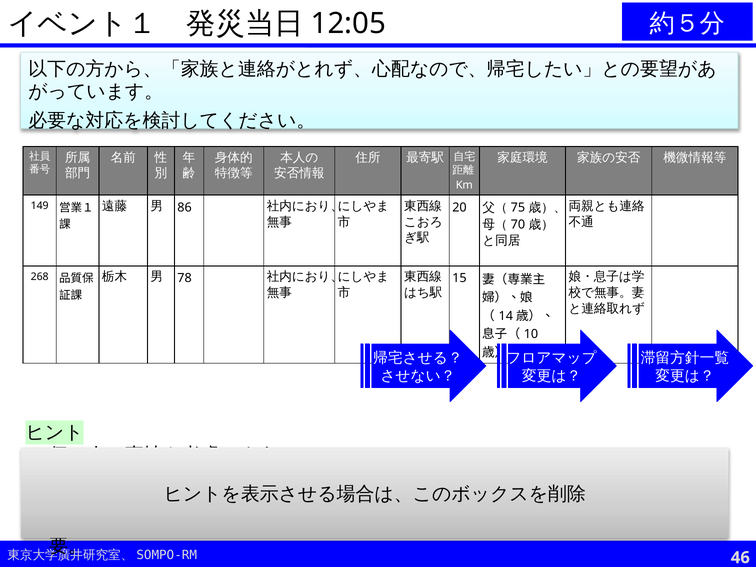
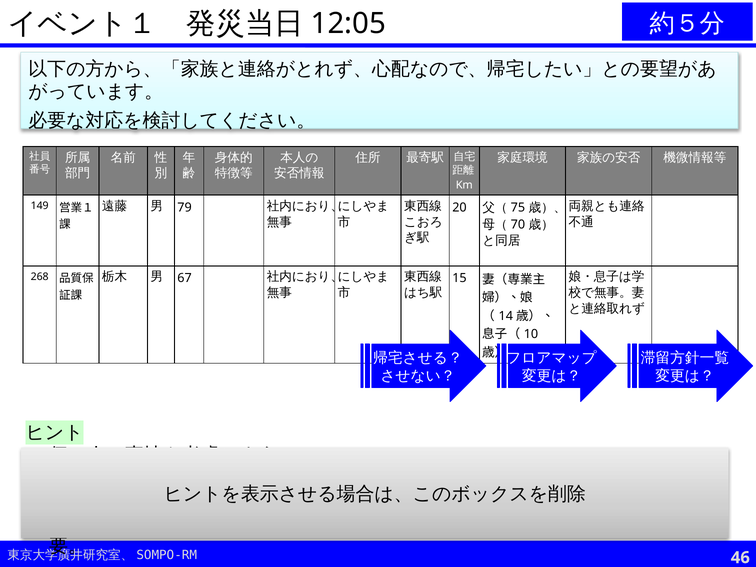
86: 86 -> 79 (185, 207)
78: 78 -> 67 (185, 278)
